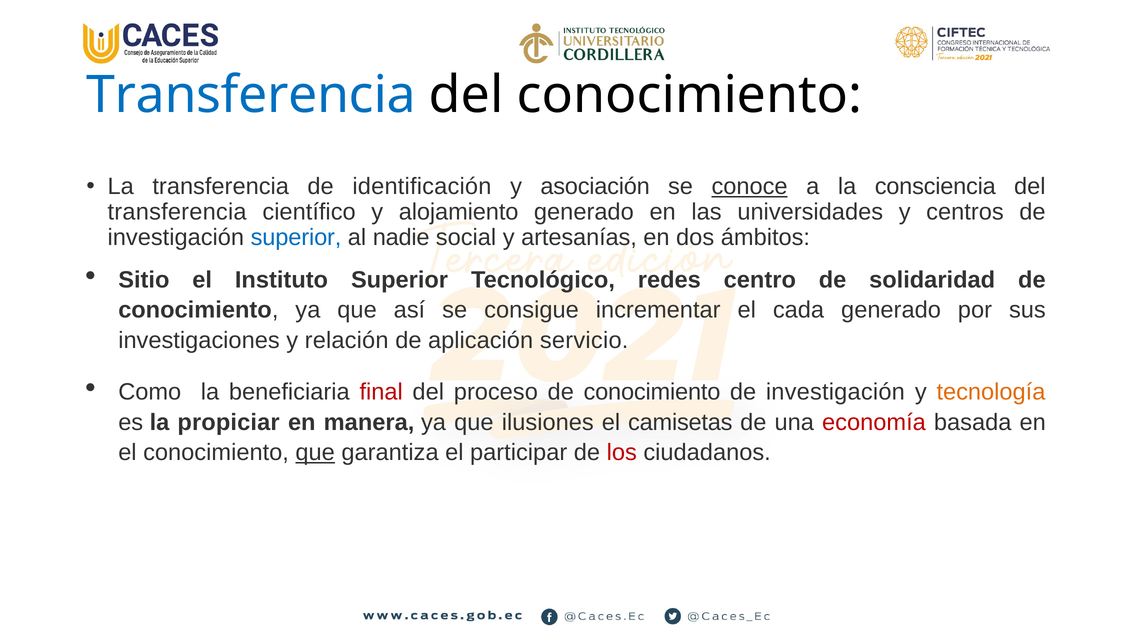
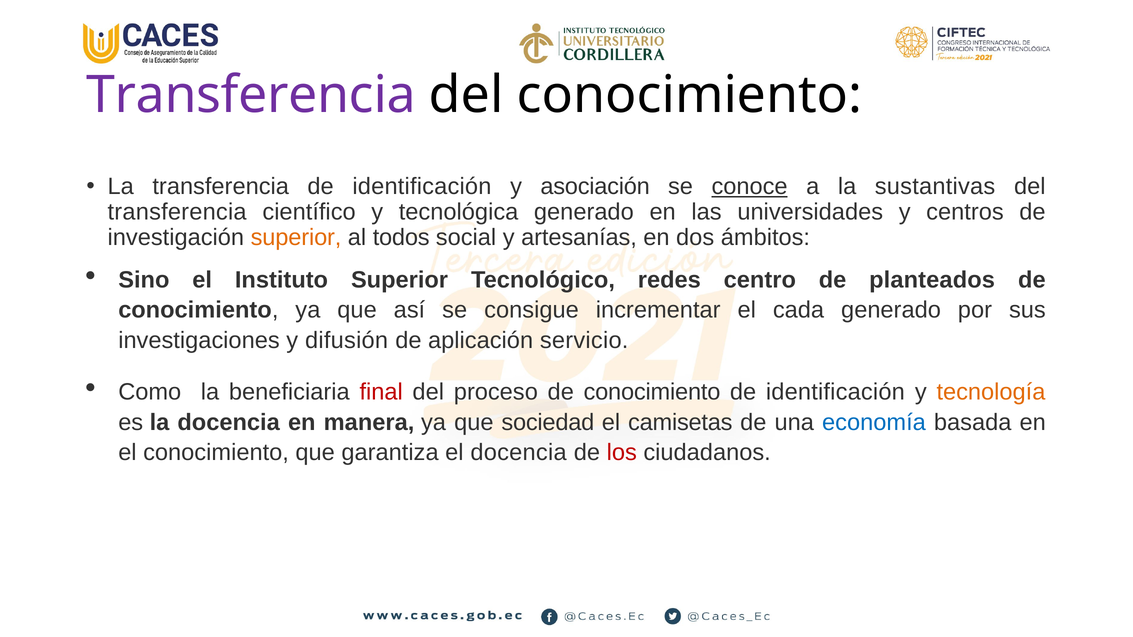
Transferencia colour: blue -> purple (251, 95)
consciencia: consciencia -> sustantivas (935, 187)
alojamiento: alojamiento -> tecnológica (459, 212)
superior colour: blue -> orange (296, 237)
nadie: nadie -> todos (401, 237)
Sitio: Sitio -> Sino (144, 280)
solidaridad: solidaridad -> planteados (932, 280)
relación: relación -> difusión (347, 341)
investigación: investigación -> identificación (835, 392)
la propiciar: propiciar -> docencia (229, 422)
ilusiones: ilusiones -> sociedad (548, 422)
economía colour: red -> blue (874, 422)
que underline: present -> none (315, 453)
el participar: participar -> docencia (519, 453)
